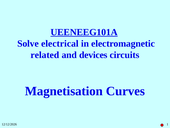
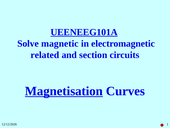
electrical: electrical -> magnetic (60, 43)
devices: devices -> section (93, 55)
Magnetisation underline: none -> present (64, 91)
